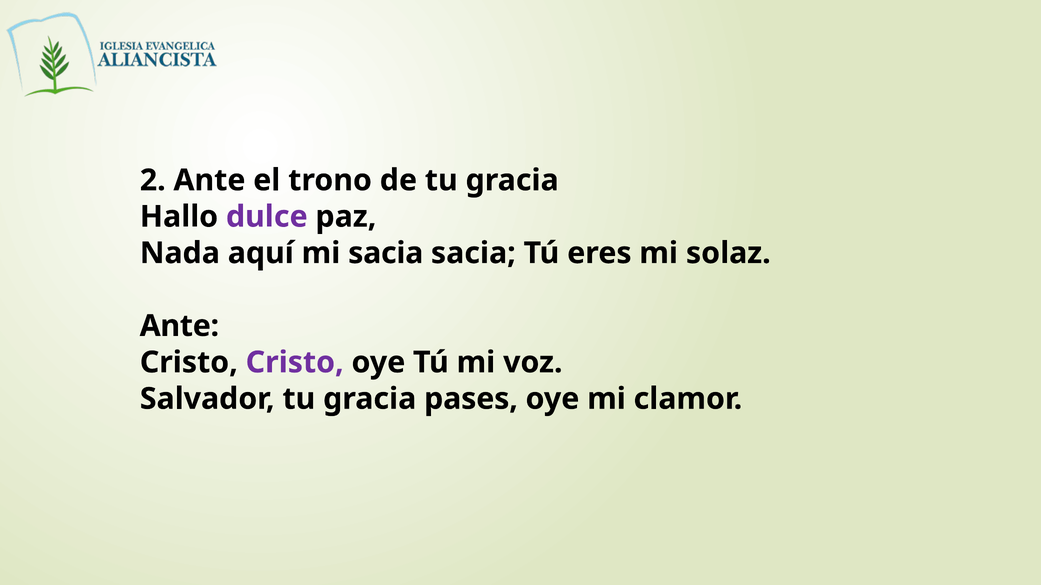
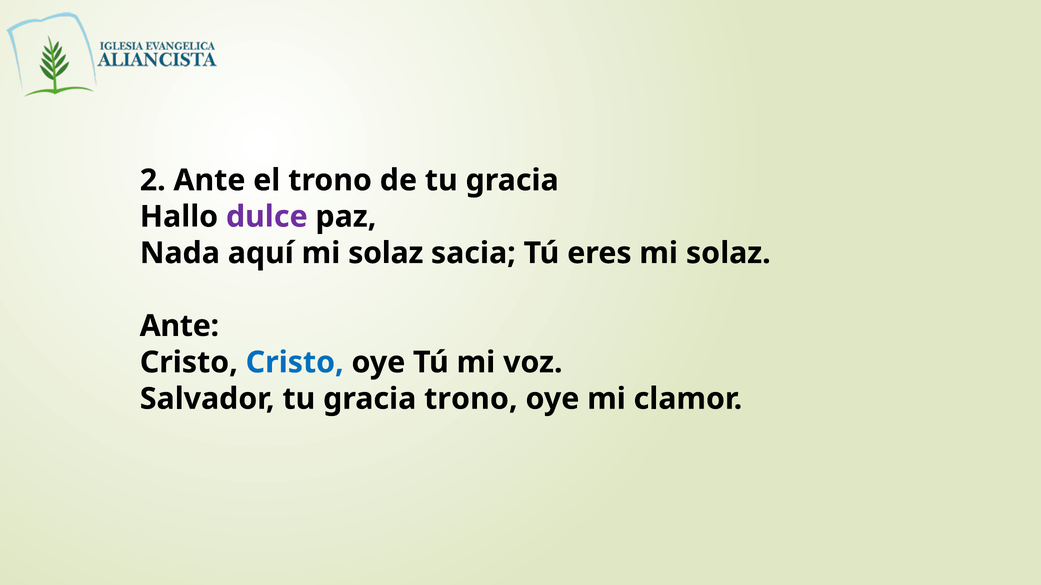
aquí mi sacia: sacia -> solaz (386, 253)
Cristo colour: purple -> blue (295, 363)
gracia pases: pases -> trono (471, 399)
